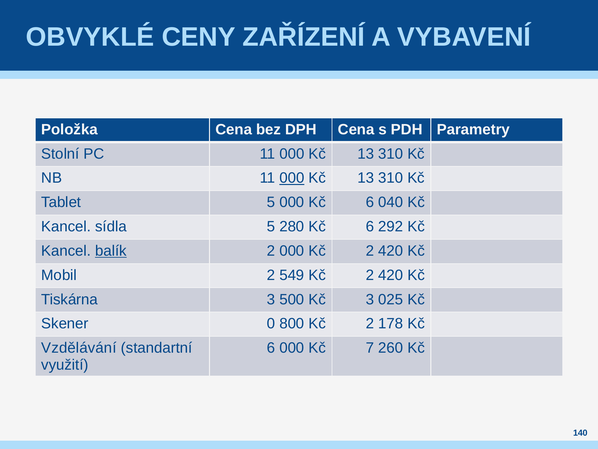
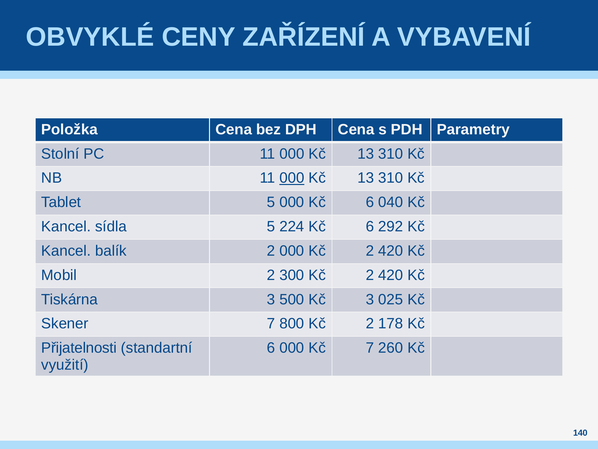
280: 280 -> 224 (292, 226)
balík underline: present -> none (111, 251)
549: 549 -> 300 (292, 275)
Skener 0: 0 -> 7 (271, 323)
Vzdělávání: Vzdělávání -> Přijatelnosti (79, 348)
